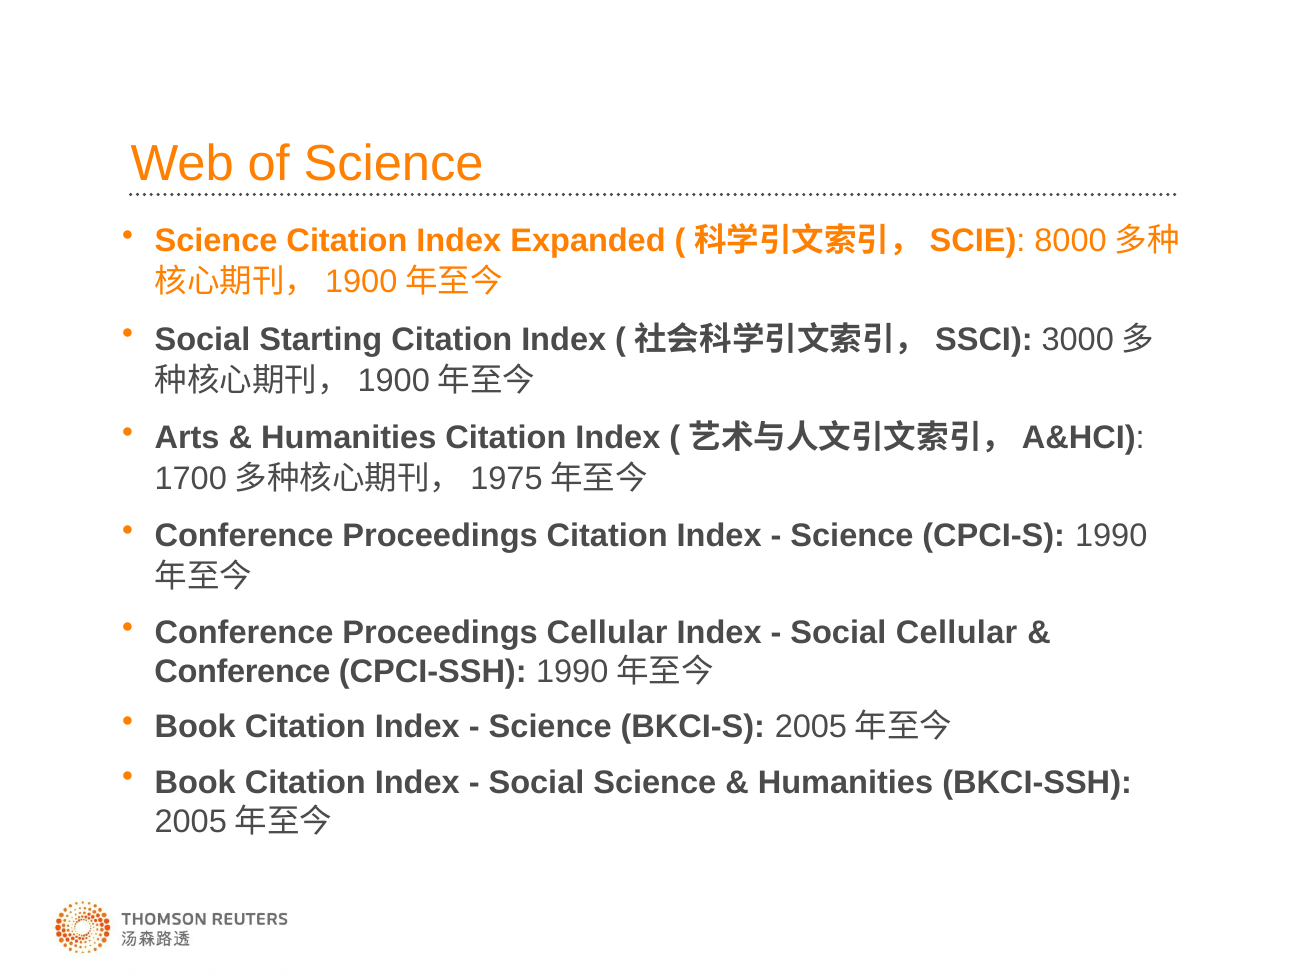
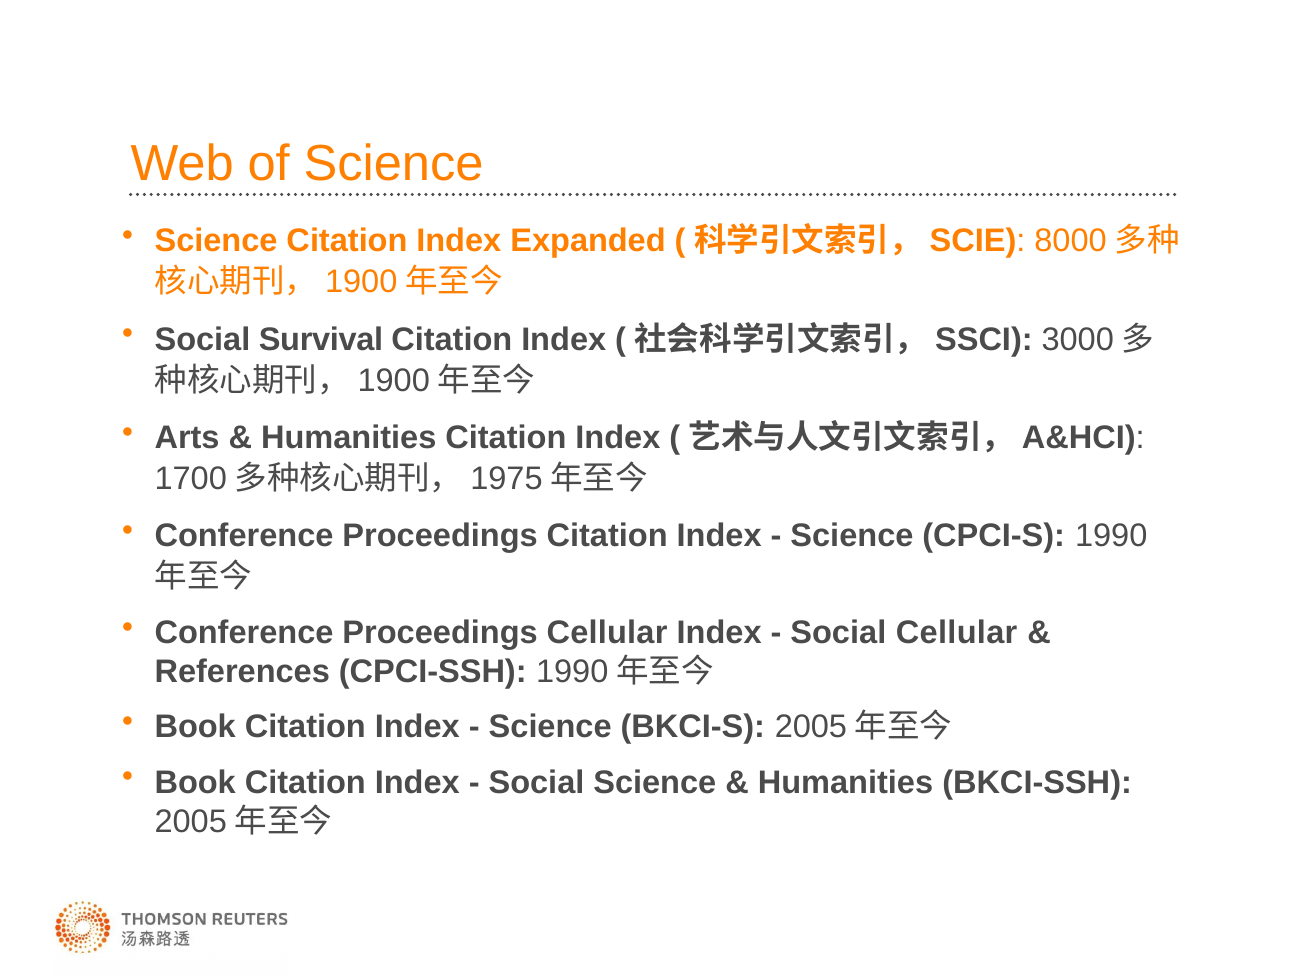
Starting: Starting -> Survival (321, 339)
Conference: Conference -> References (242, 671)
